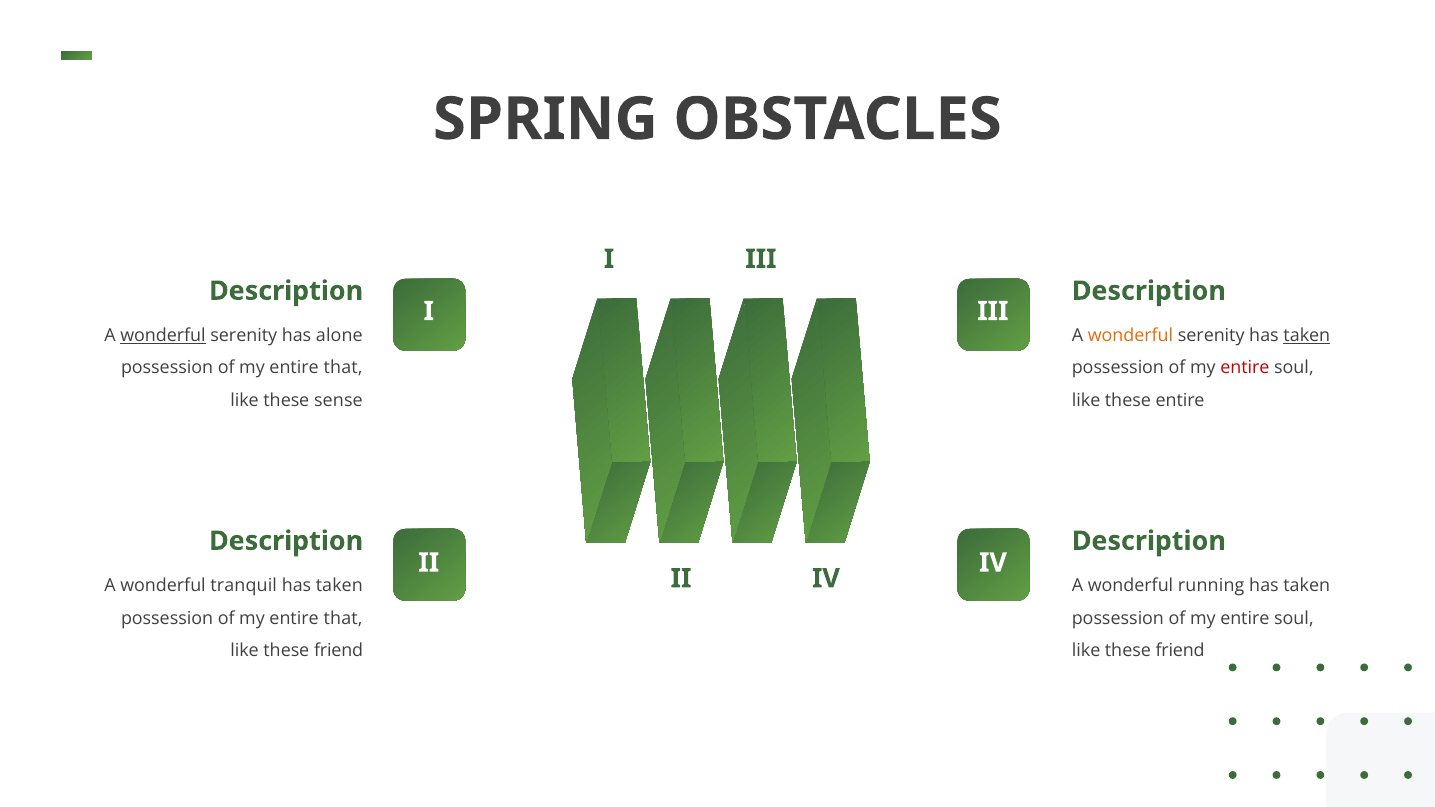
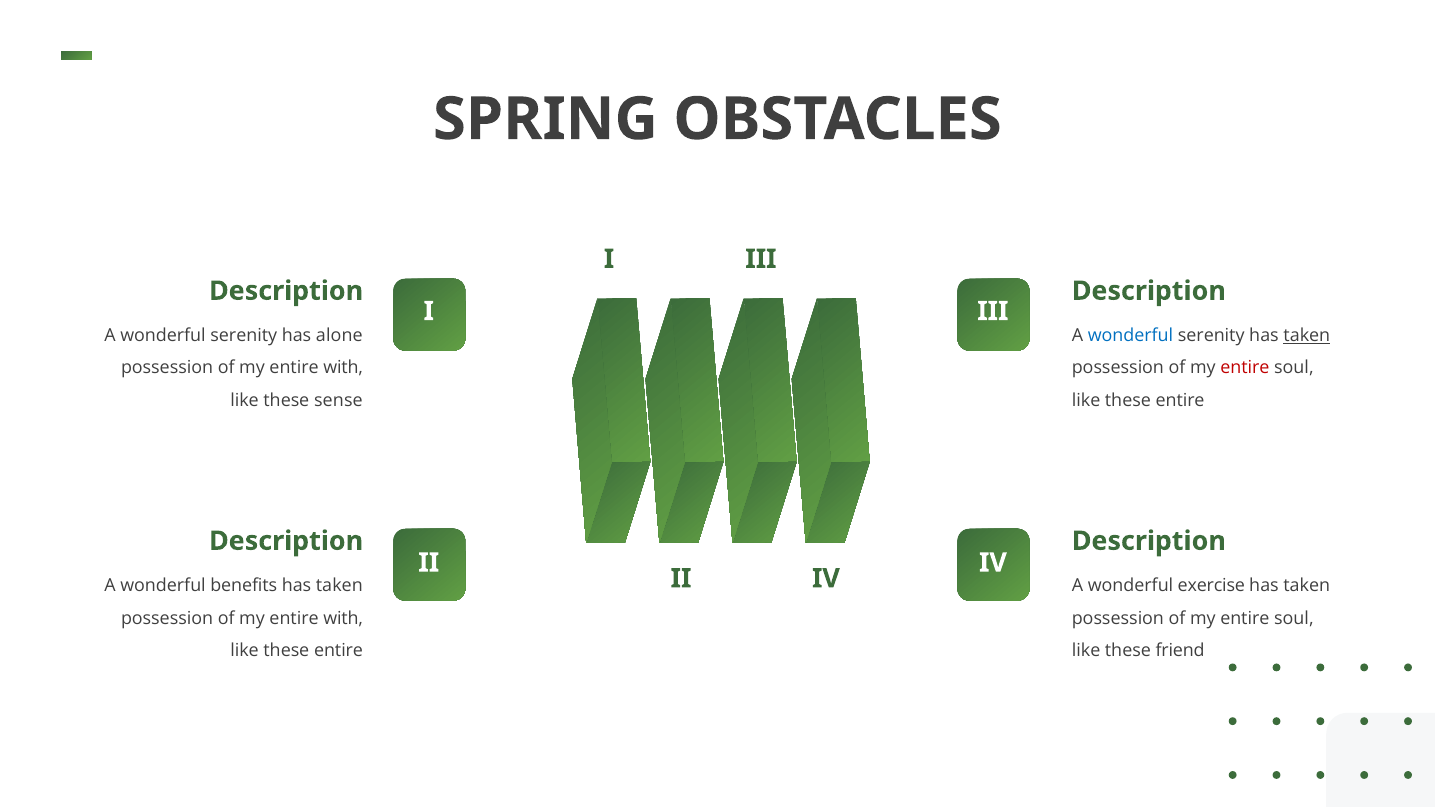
wonderful underline: present -> none (163, 336)
wonderful colour: orange -> blue (1131, 336)
that: that -> with (343, 368)
tranquil: tranquil -> benefits (244, 586)
running: running -> exercise (1211, 586)
that: that -> with (343, 618)
friend: friend -> entire (339, 651)
